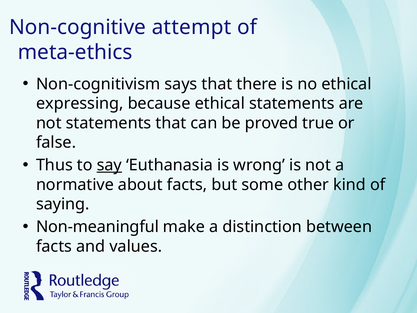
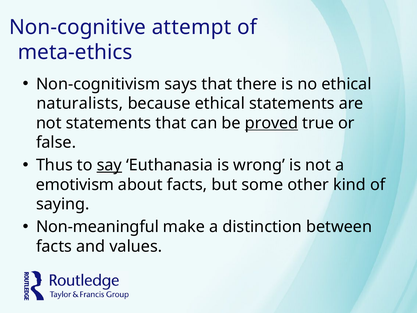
expressing: expressing -> naturalists (80, 103)
proved underline: none -> present (272, 123)
normative: normative -> emotivism (75, 185)
